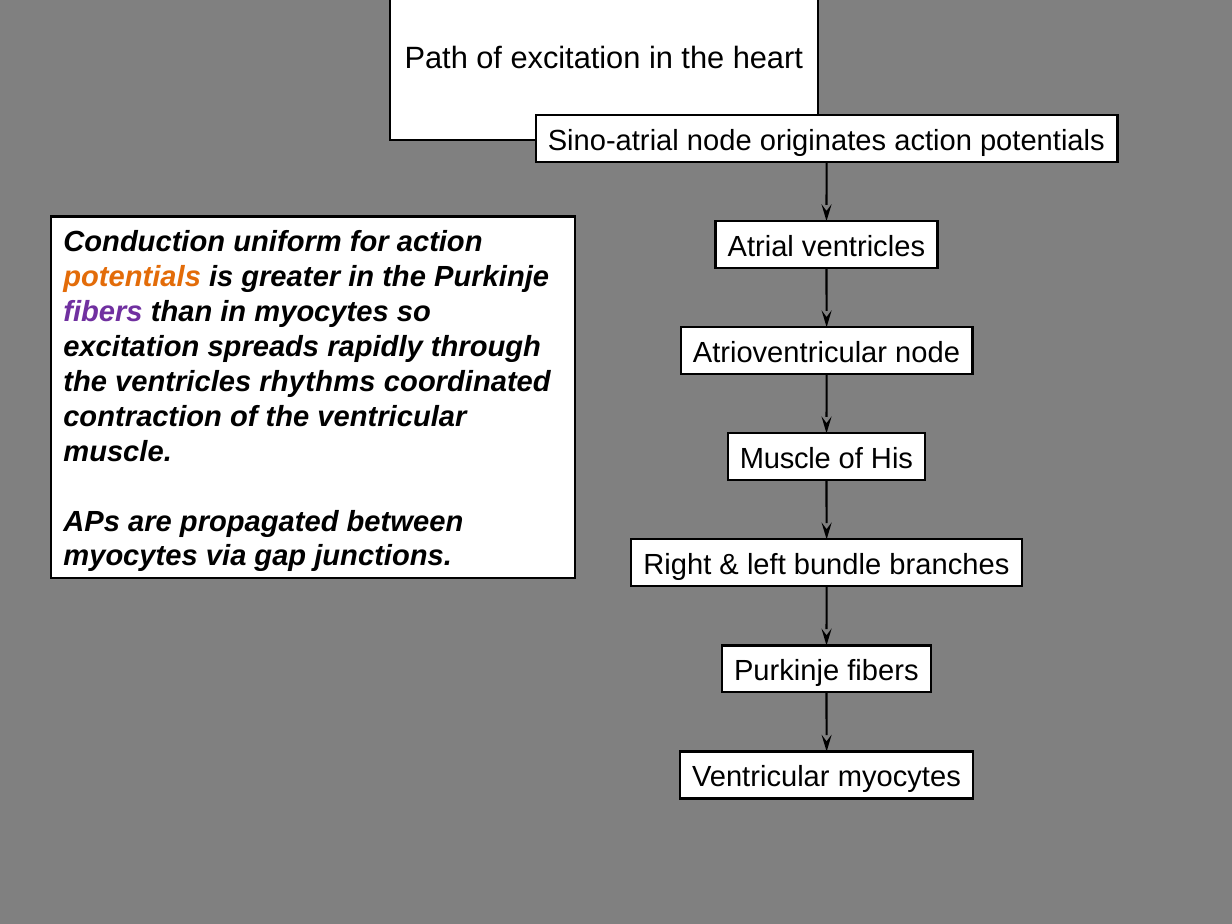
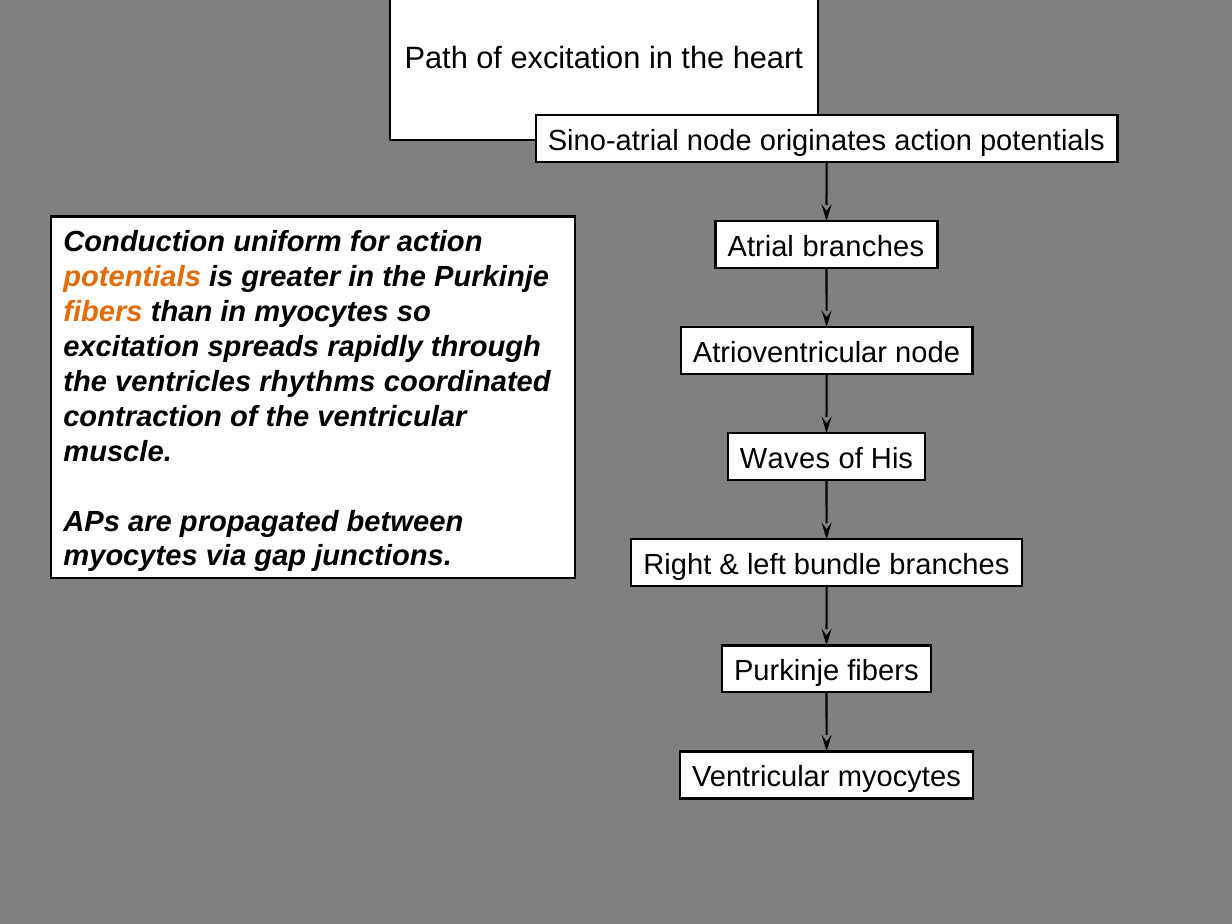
Atrial ventricles: ventricles -> branches (863, 247)
fibers colour: purple -> orange (103, 312)
Muscle: Muscle -> Waves (785, 459)
